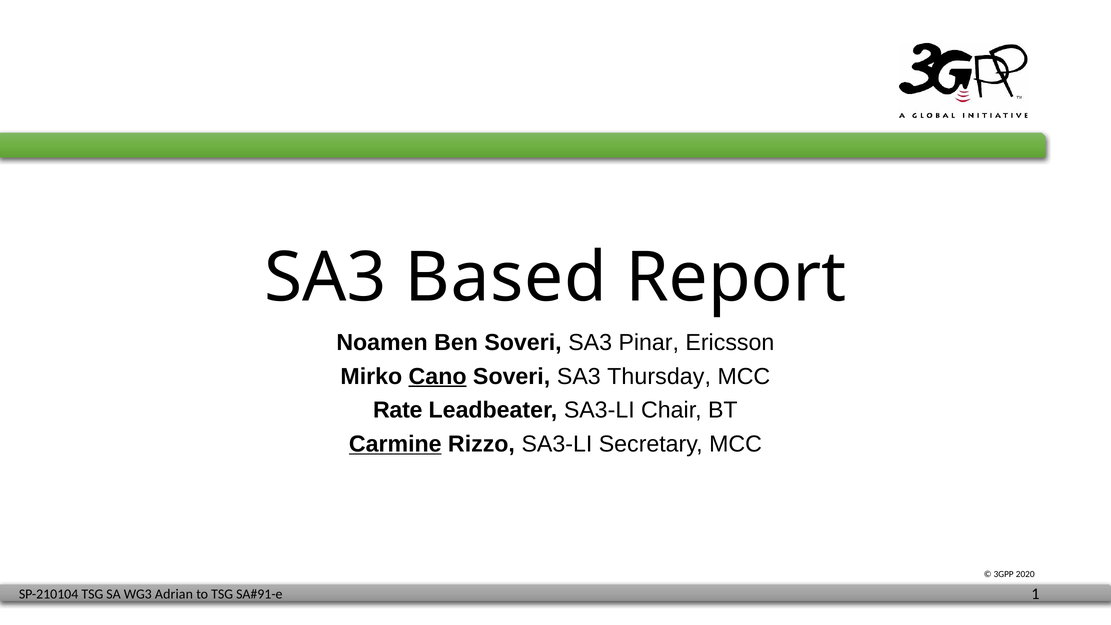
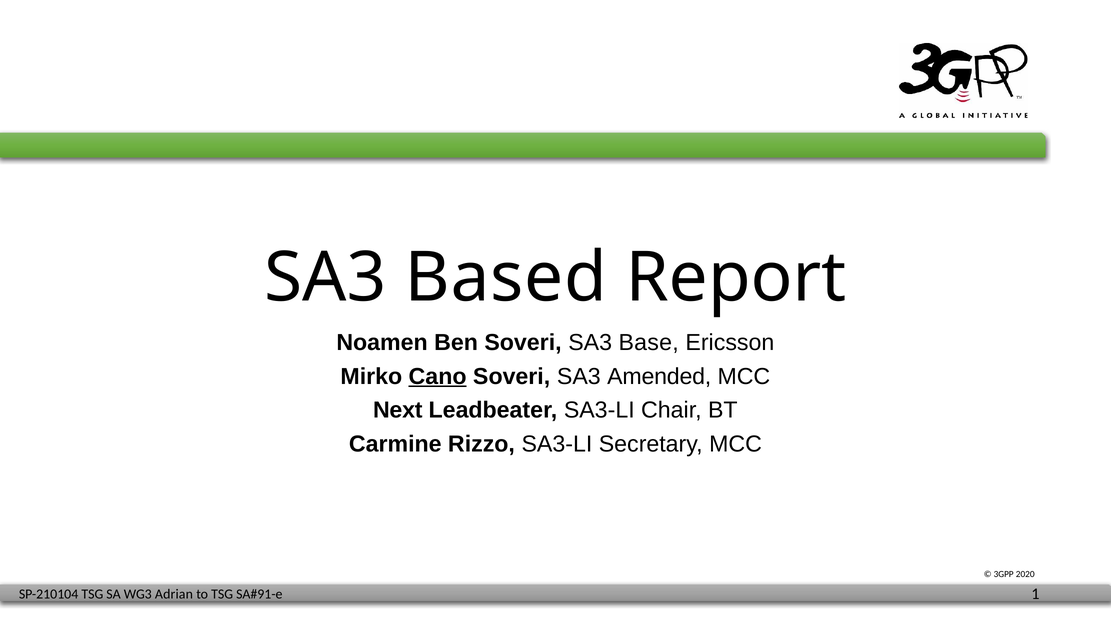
Pinar: Pinar -> Base (649, 343)
Thursday: Thursday -> Amended (659, 376)
Rate: Rate -> Next (398, 410)
Carmine underline: present -> none (395, 444)
